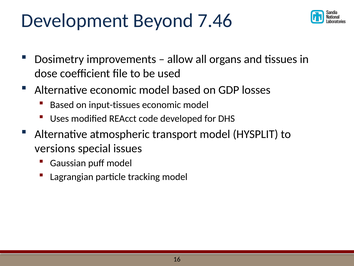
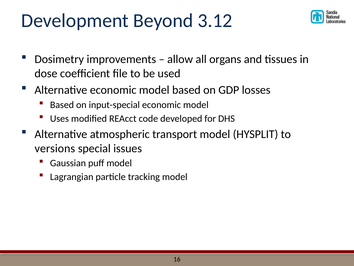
7.46: 7.46 -> 3.12 (215, 21)
input-tissues: input-tissues -> input-special (114, 105)
